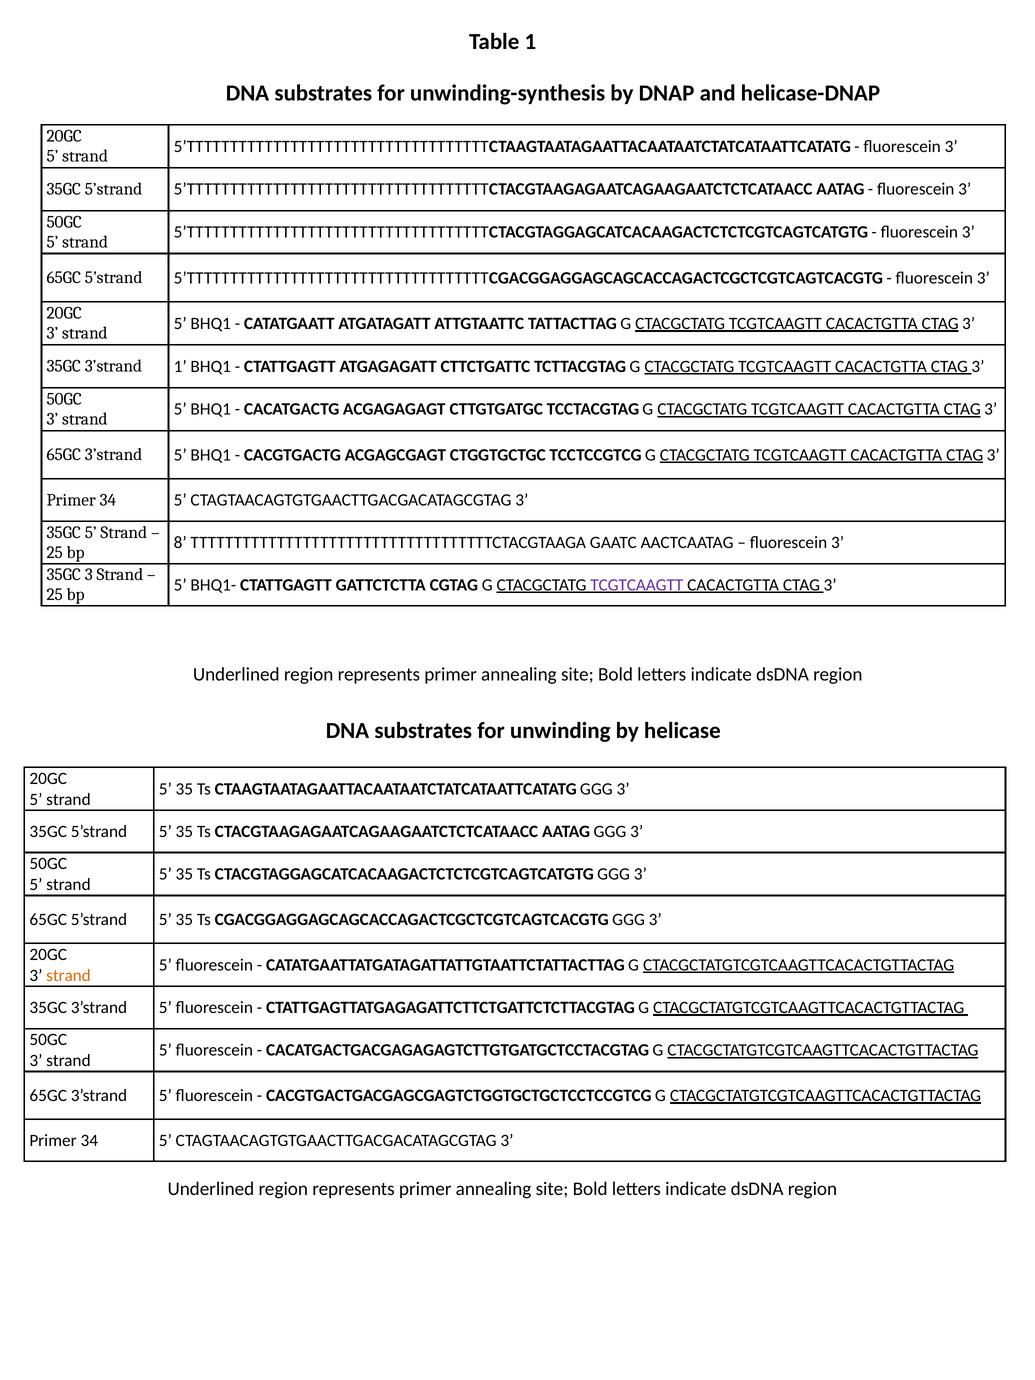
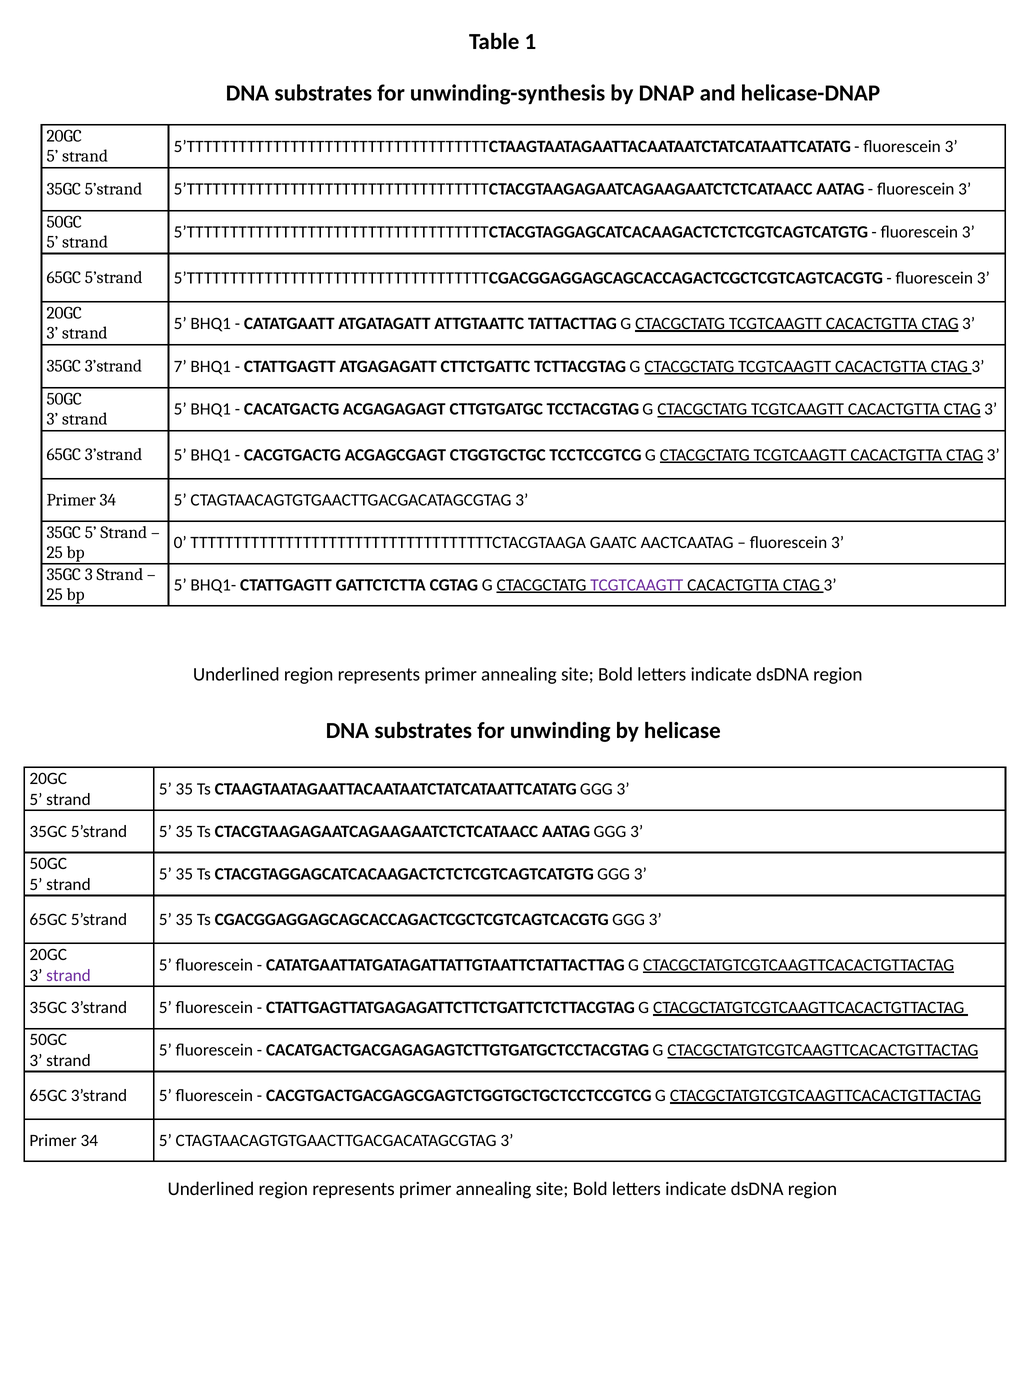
3’strand 1: 1 -> 7 (180, 366)
8: 8 -> 0 (180, 543)
strand colour: orange -> purple (69, 975)
